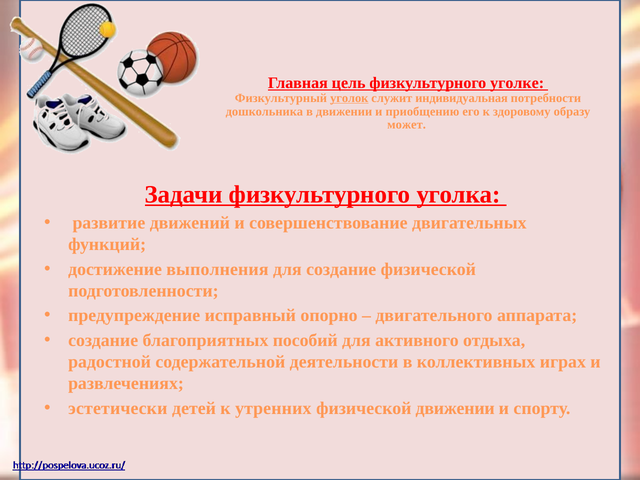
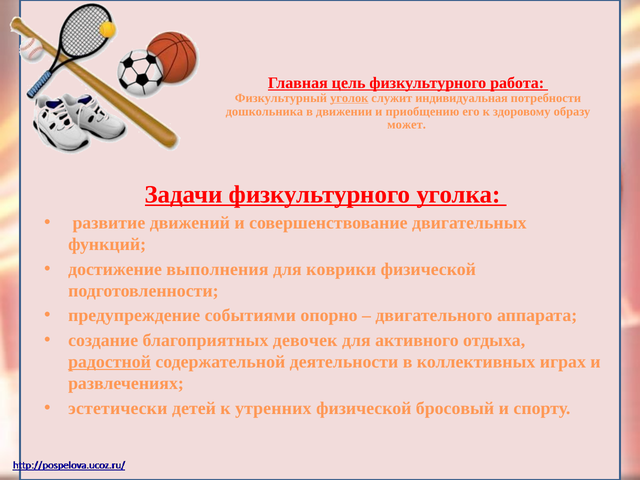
уголке: уголке -> работа (517, 83)
для создание: создание -> коврики (341, 269)
исправный: исправный -> событиями (250, 316)
пособий: пособий -> девочек (305, 340)
радостной underline: none -> present (110, 362)
физической движении: движении -> бросовый (455, 408)
